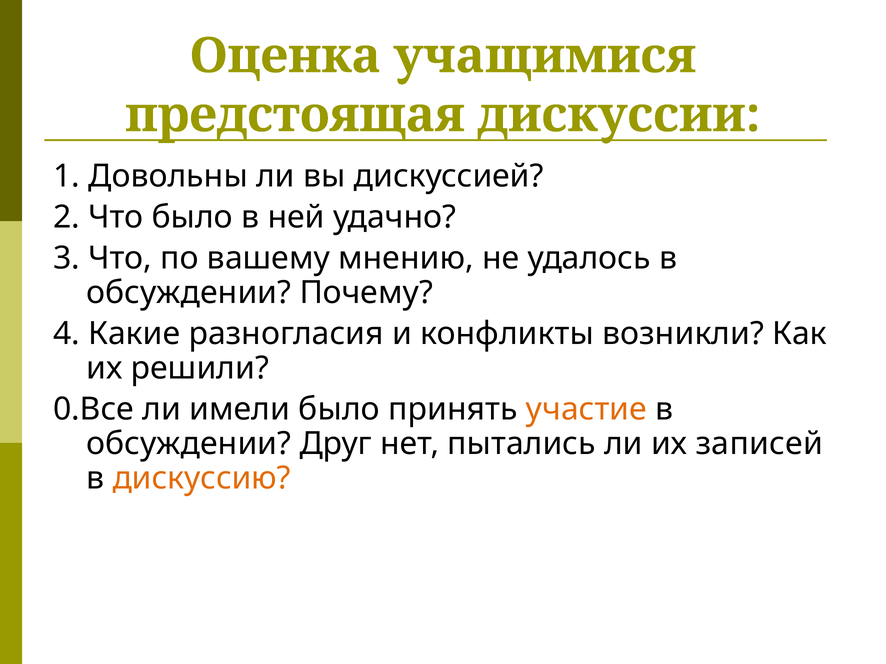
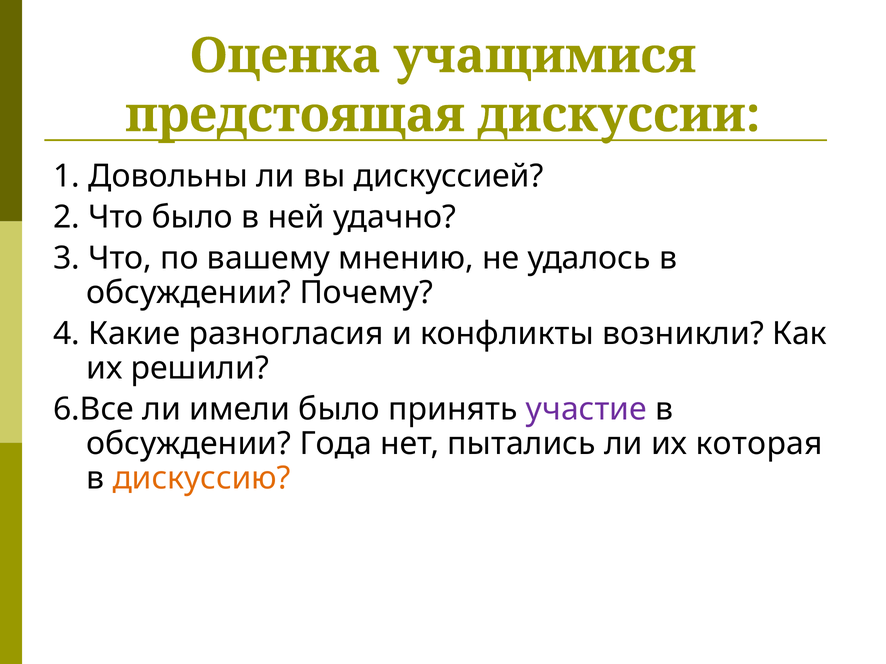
0.Все: 0.Все -> 6.Все (94, 409)
участие colour: orange -> purple (586, 409)
Друг: Друг -> Года (336, 444)
записей: записей -> которая (759, 444)
